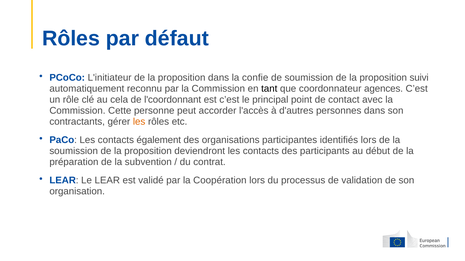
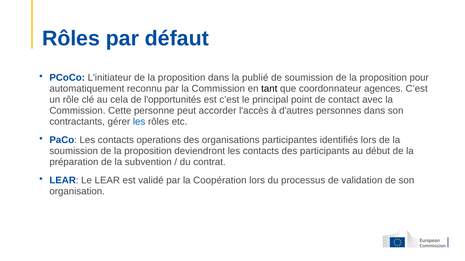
confie: confie -> publié (255, 78)
suivi: suivi -> pour (419, 78)
l'coordonnant: l'coordonnant -> l'opportunités (173, 100)
les colour: orange -> blue (139, 122)
également: également -> operations (159, 140)
